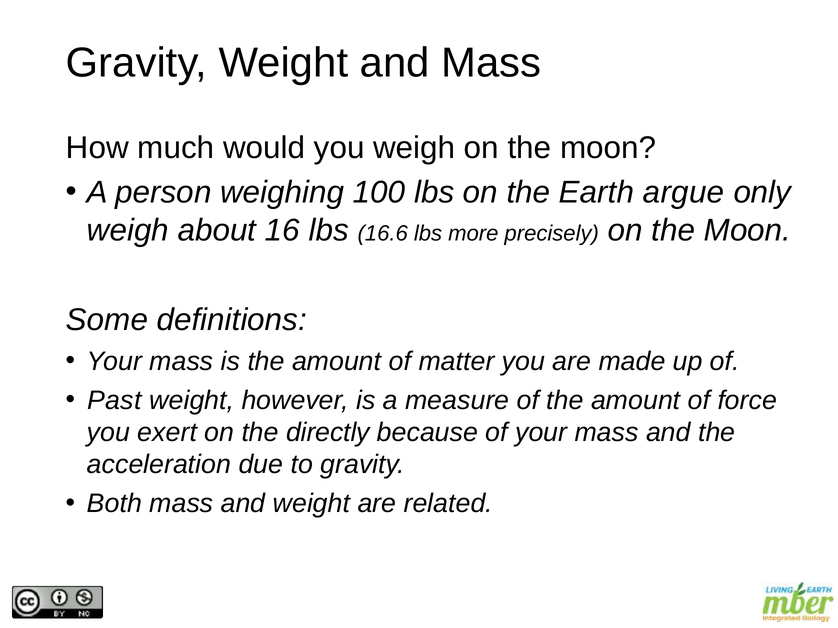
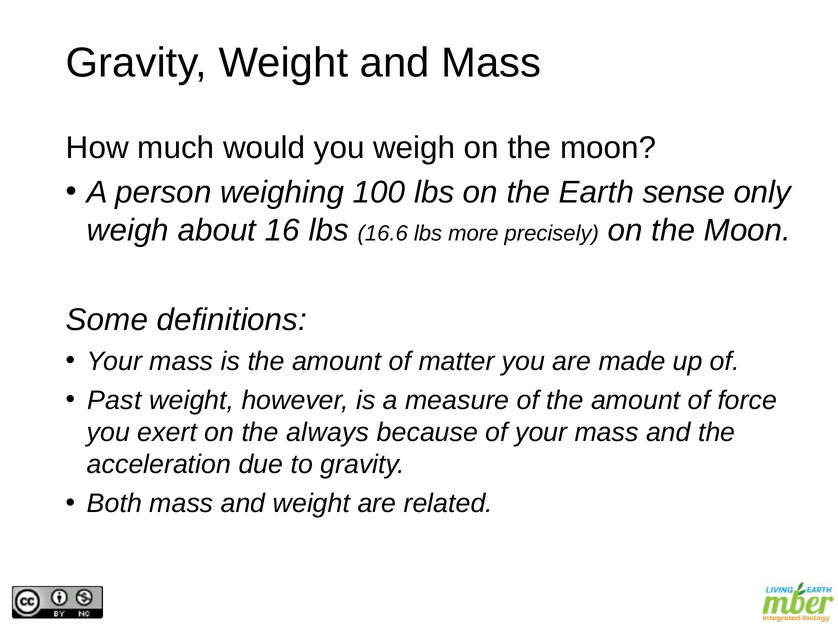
argue: argue -> sense (684, 193)
directly: directly -> always (328, 433)
